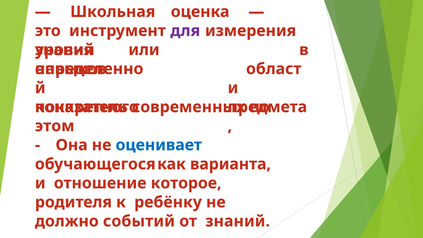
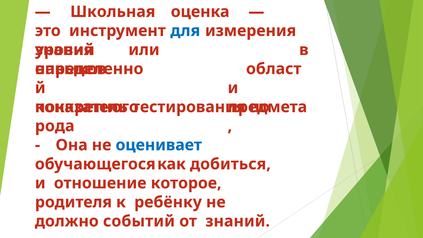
для colour: purple -> blue (185, 31)
современных: современных -> тестирования (189, 107)
этом: этом -> рода (55, 126)
варианта: варианта -> добиться (230, 164)
